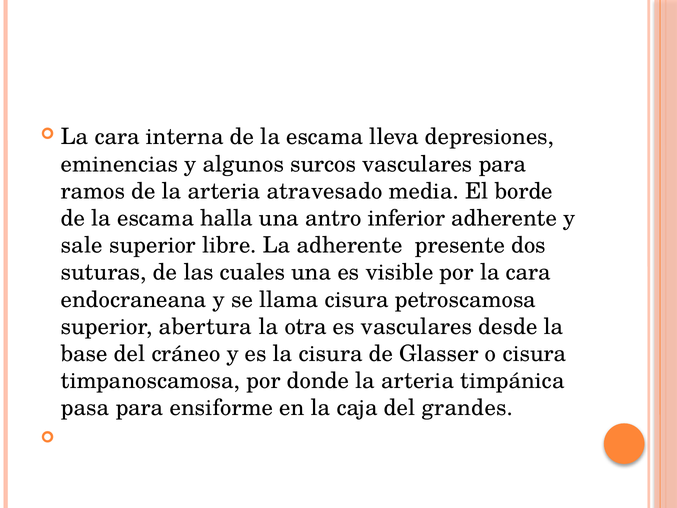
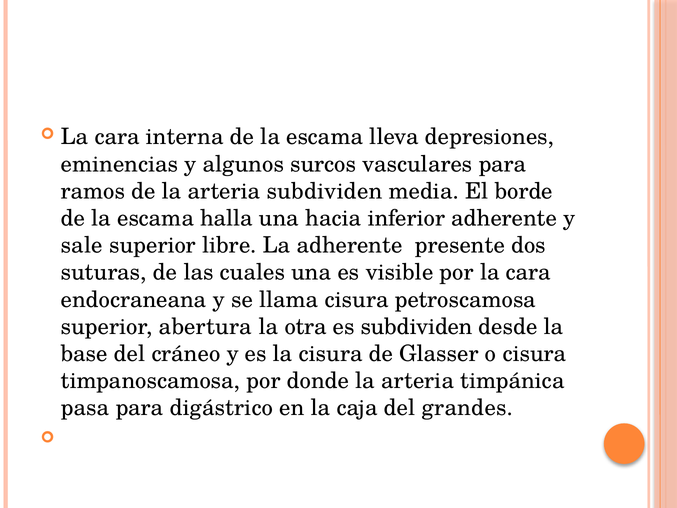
arteria atravesado: atravesado -> subdividen (325, 191)
antro: antro -> hacia (333, 218)
es vasculares: vasculares -> subdividen (417, 326)
ensiforme: ensiforme -> digástrico (221, 408)
